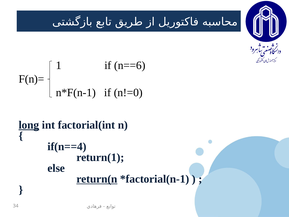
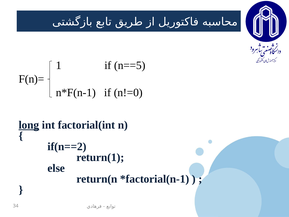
n==6: n==6 -> n==5 (130, 65)
if(n==4: if(n==4 -> if(n==2 (67, 146)
return(n underline: present -> none (97, 179)
